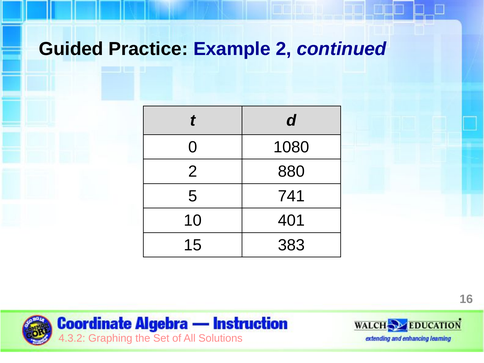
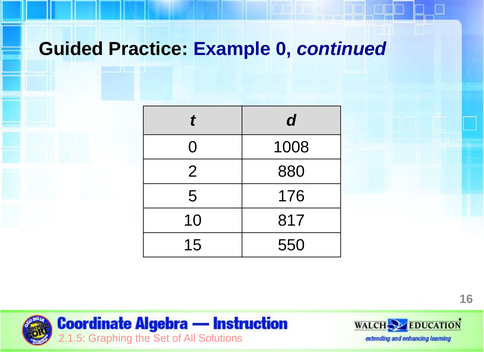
Example 2: 2 -> 0 (284, 49)
1080: 1080 -> 1008 (291, 147)
741: 741 -> 176 (291, 196)
401: 401 -> 817 (291, 221)
383: 383 -> 550 (291, 245)
4.3.2: 4.3.2 -> 2.1.5 (72, 338)
